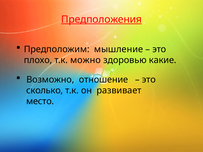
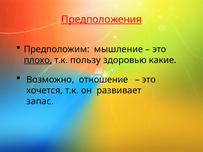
плохо underline: none -> present (38, 60)
можно: можно -> пользу (85, 60)
сколько: сколько -> хочется (45, 91)
место: место -> запас (40, 101)
